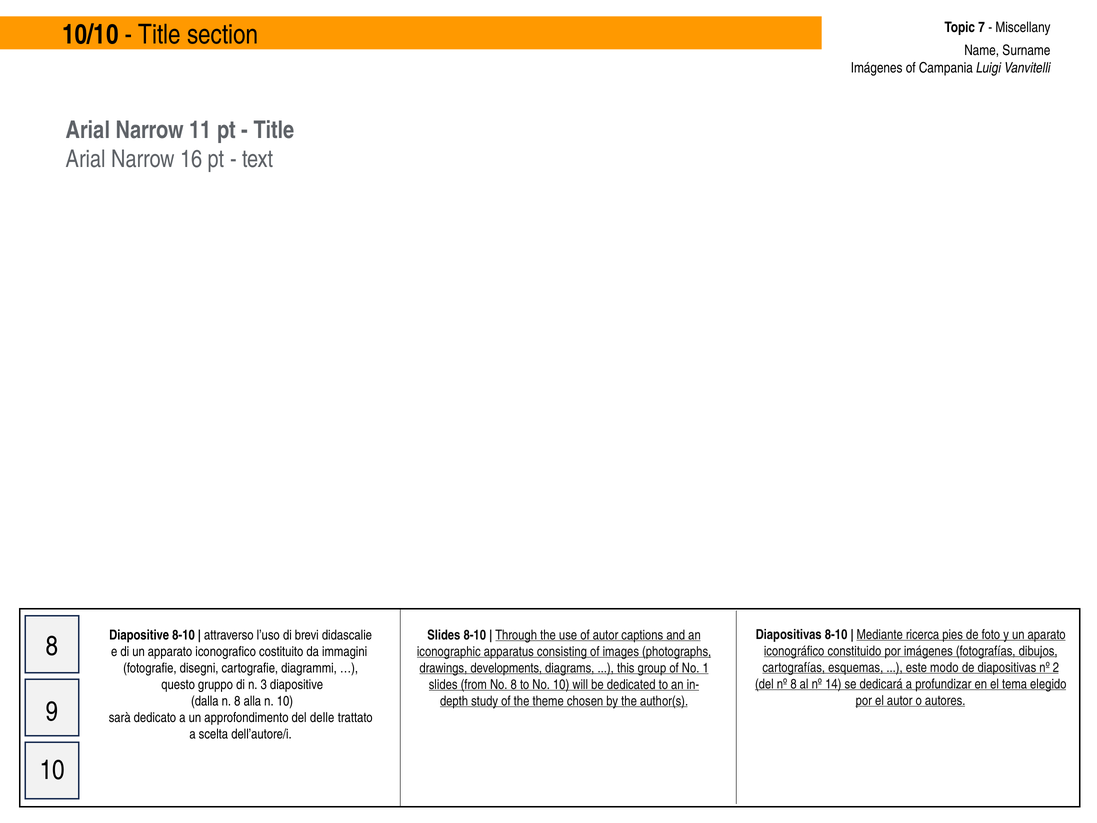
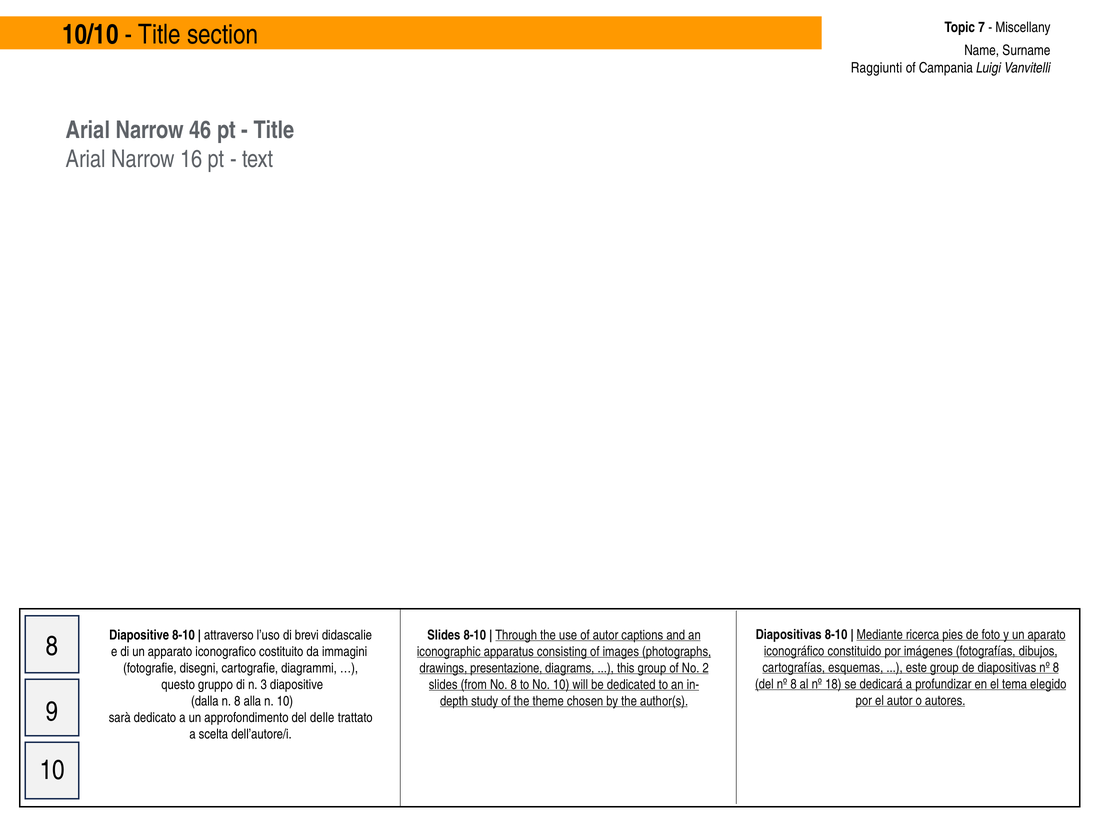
Imágenes: Imágenes -> Raggiunti (877, 68)
11: 11 -> 46 (200, 130)
este modo: modo -> group (944, 668)
diapositivas nº 2: 2 -> 8 (1056, 668)
developments: developments -> presentazione (506, 668)
1: 1 -> 2 (706, 668)
14: 14 -> 18 (833, 684)
